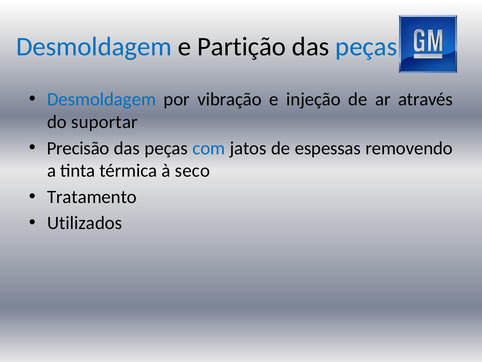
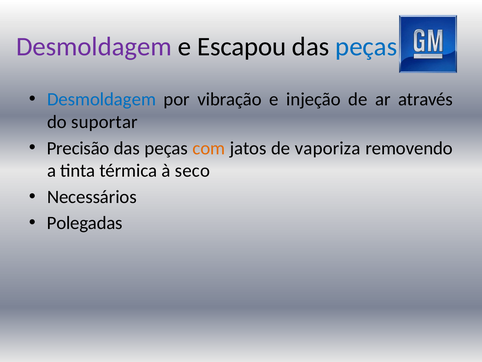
Desmoldagem colour: blue -> purple (94, 46)
Partição: Partição -> Escapou (242, 46)
com colour: blue -> orange (209, 148)
espessas: espessas -> vaporiza (328, 148)
Tratamento: Tratamento -> Necessários (92, 197)
Utilizados: Utilizados -> Polegadas (85, 223)
